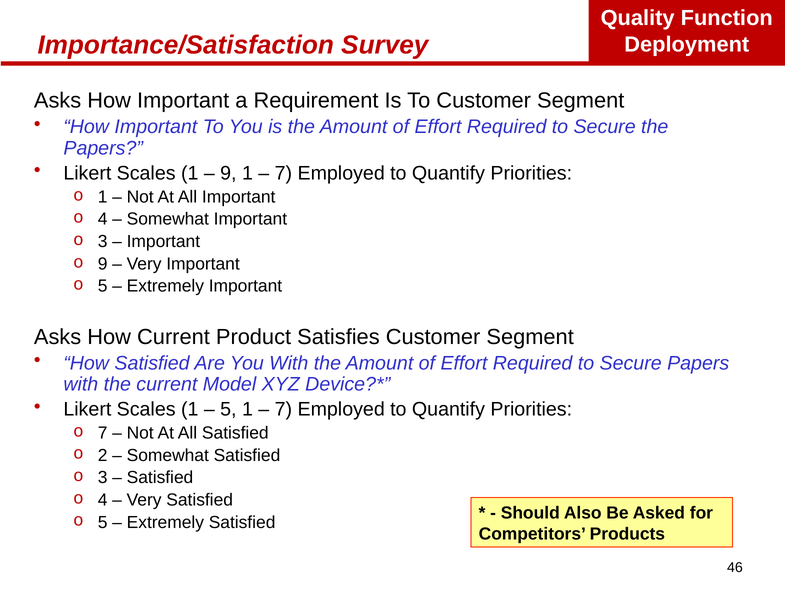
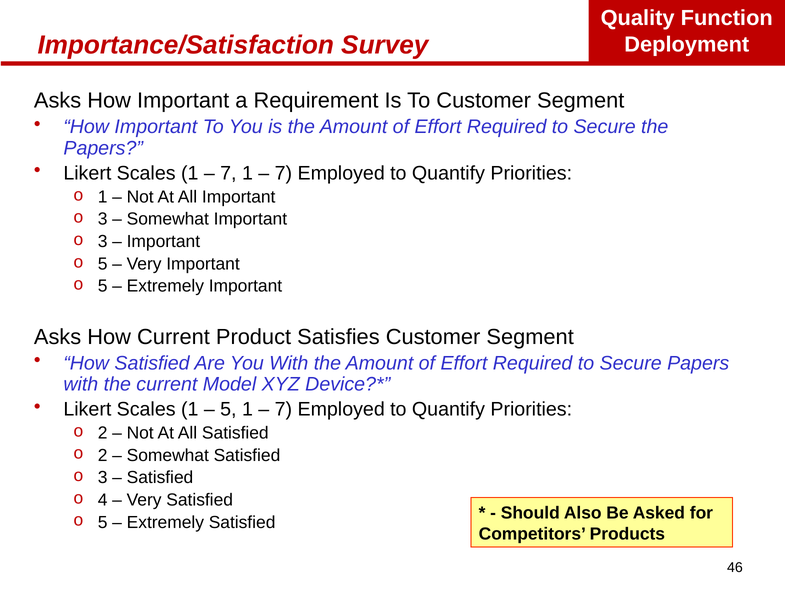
9: 9 -> 7 (228, 173)
4: 4 -> 3 (103, 219)
9: 9 -> 5 (103, 264)
7: 7 -> 2 (103, 433)
